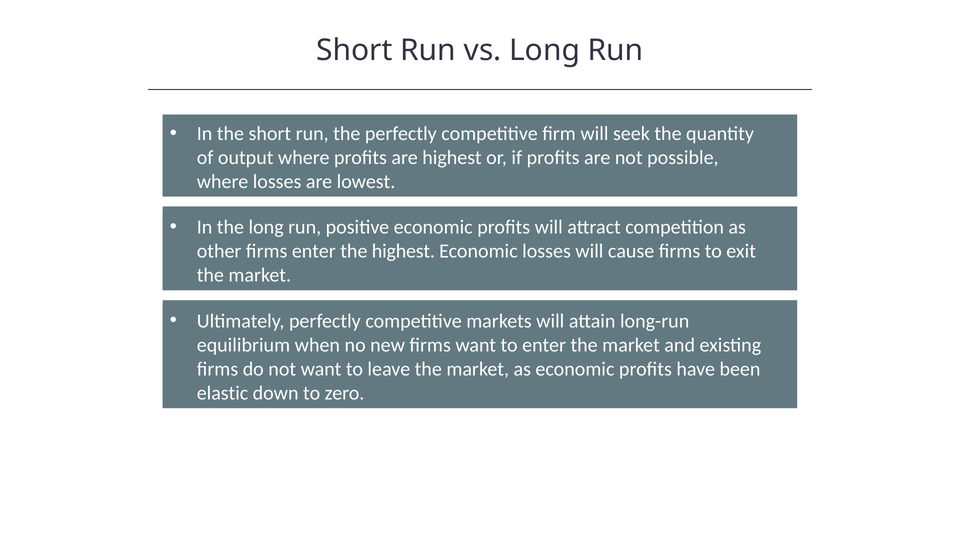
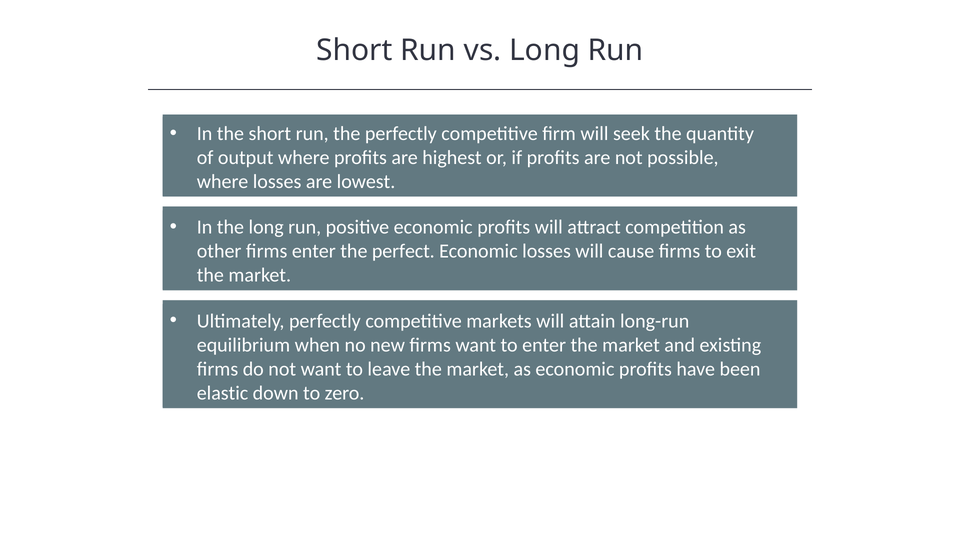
the highest: highest -> perfect (403, 251)
